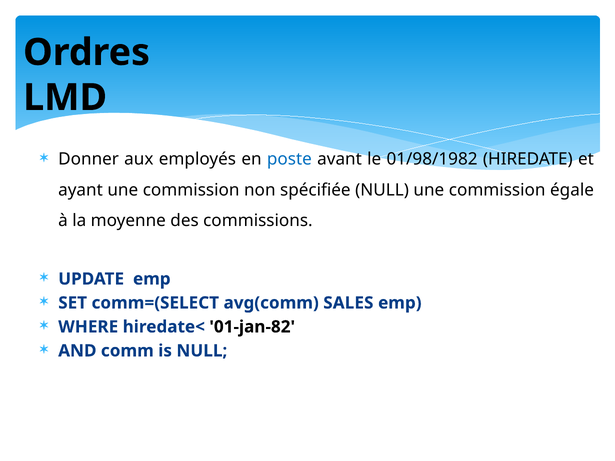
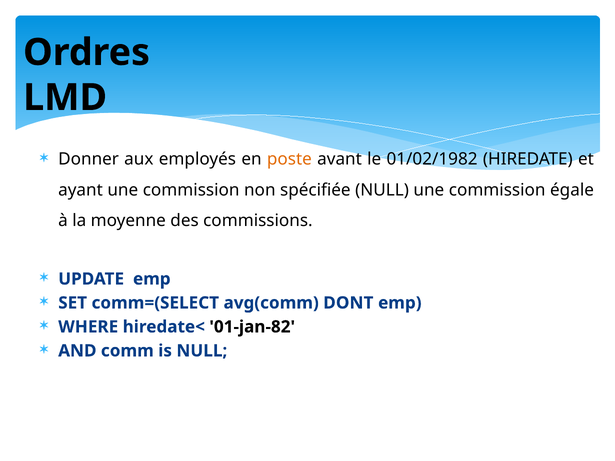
poste colour: blue -> orange (289, 159)
01/98/1982: 01/98/1982 -> 01/02/1982 (432, 159)
SALES: SALES -> DONT (348, 303)
